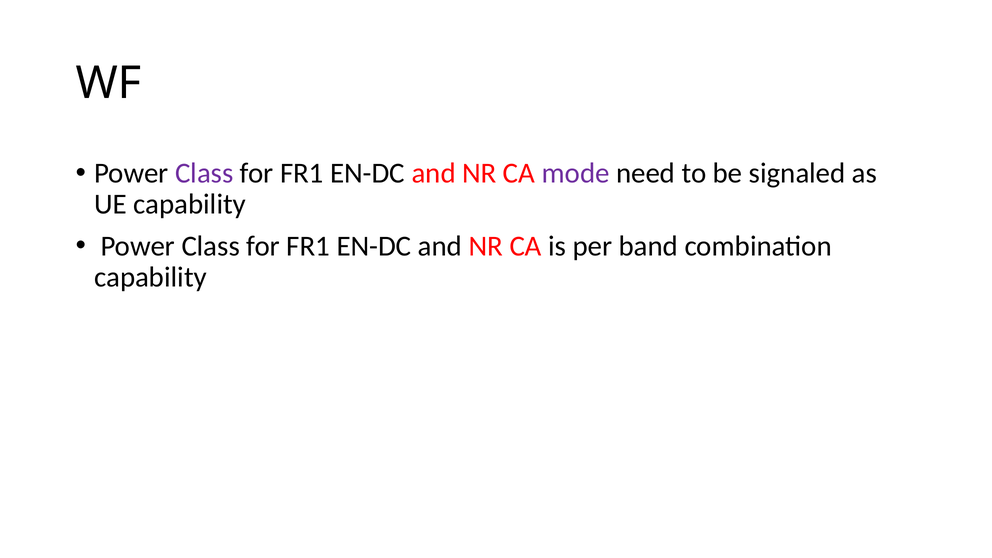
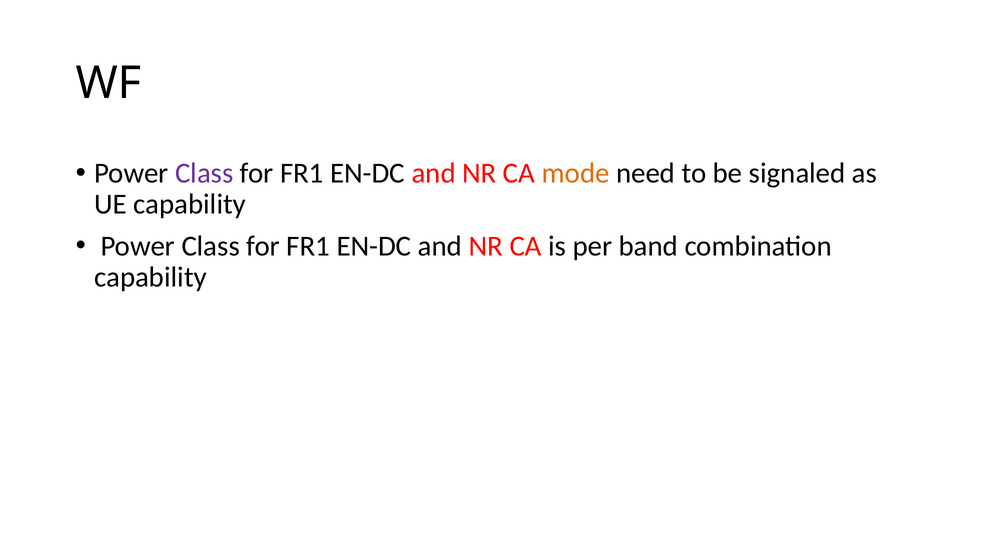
mode colour: purple -> orange (576, 173)
